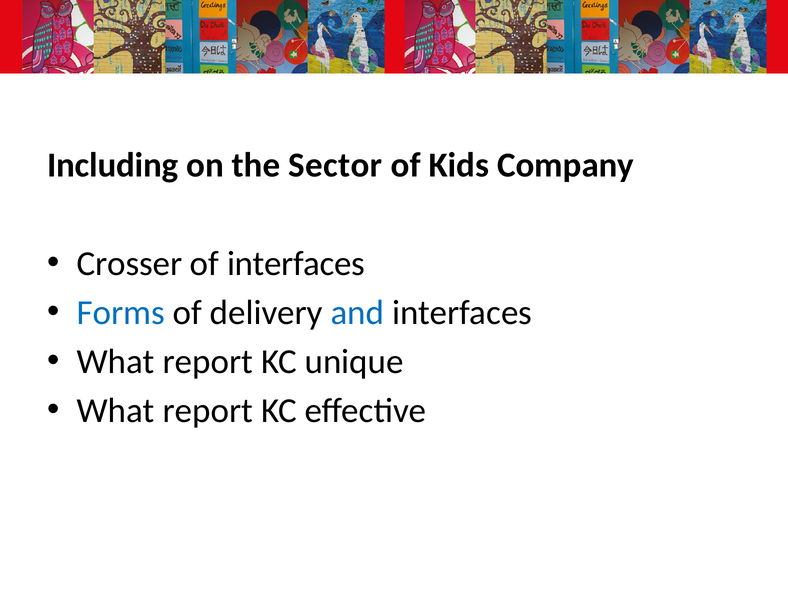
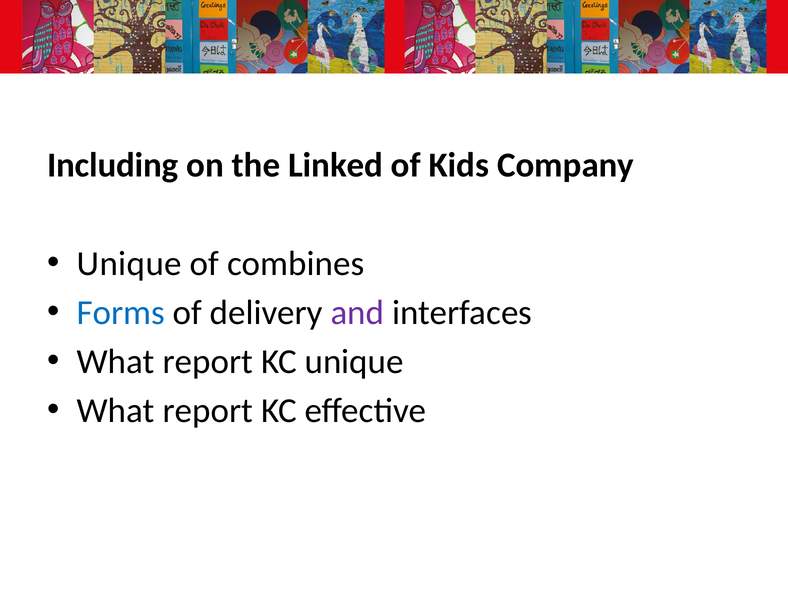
Sector: Sector -> Linked (336, 165)
Crosser: Crosser -> Unique (129, 263)
of interfaces: interfaces -> combines (296, 263)
and colour: blue -> purple (357, 313)
